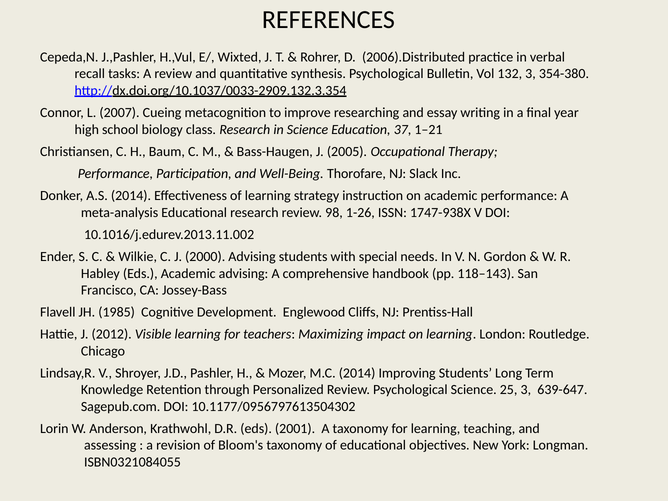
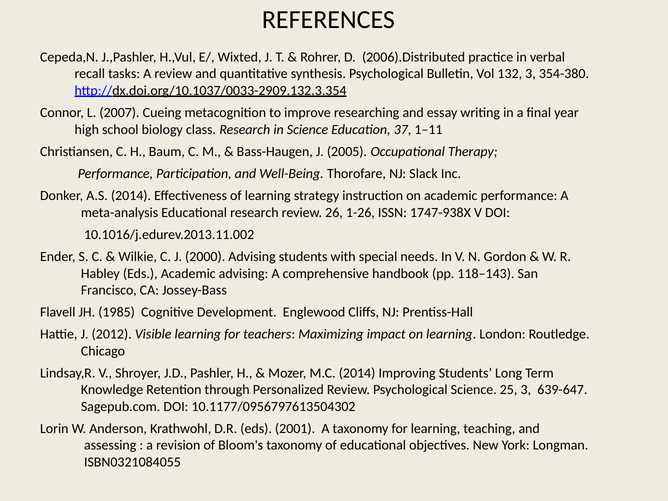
1–21: 1–21 -> 1–11 (428, 130)
98: 98 -> 26 (334, 213)
